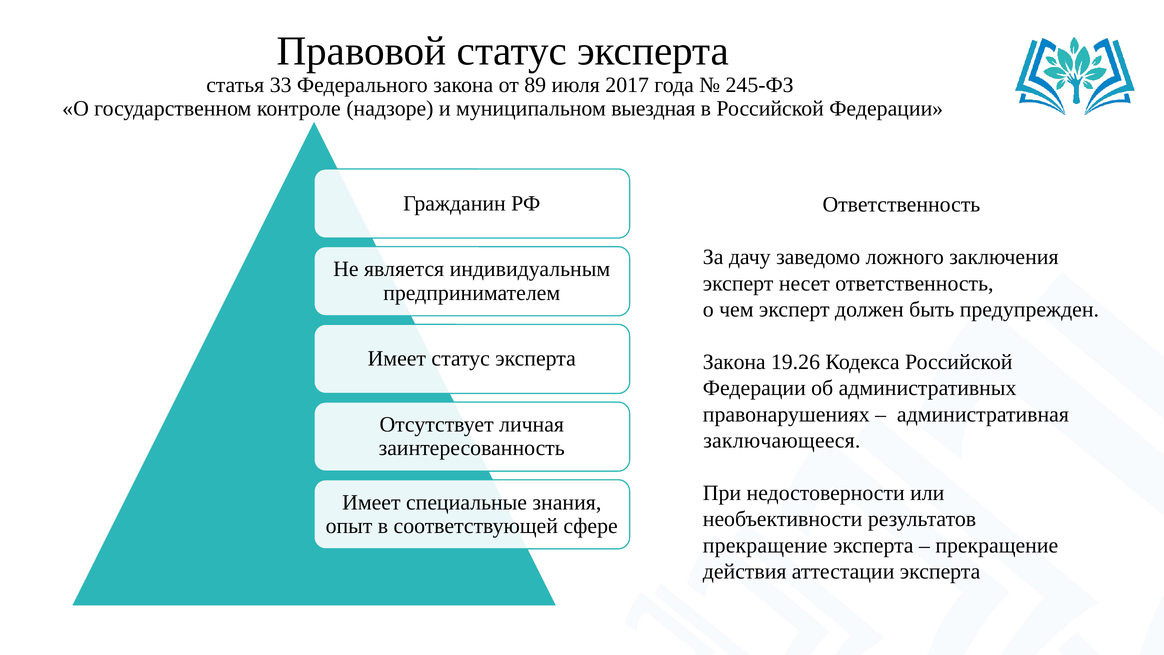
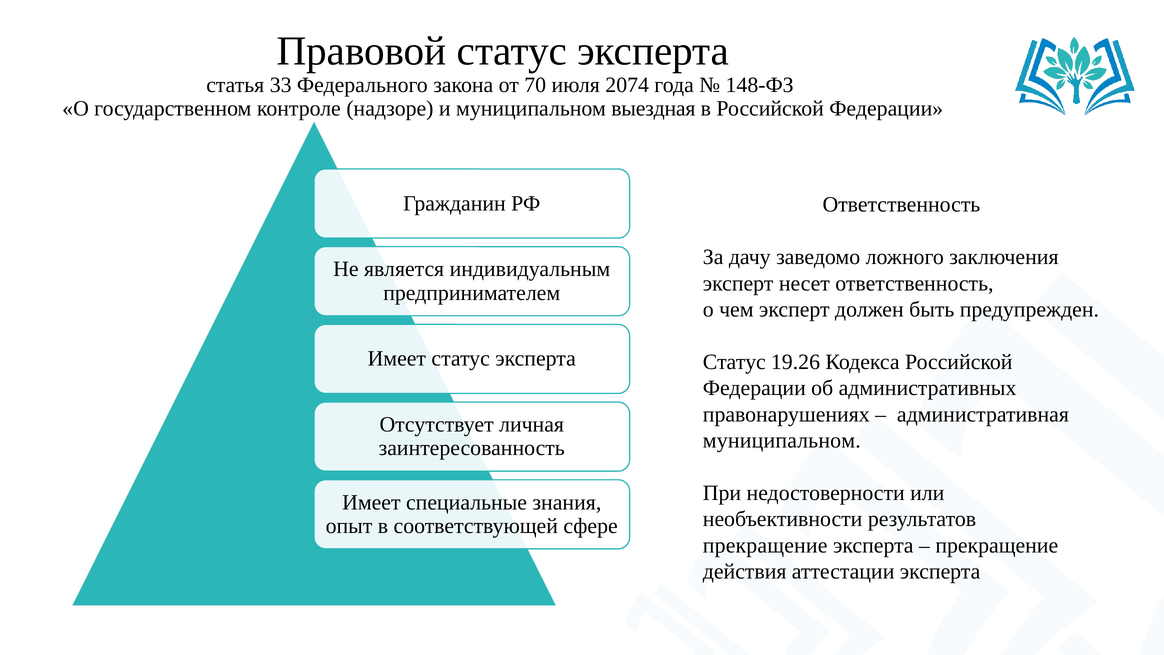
89: 89 -> 70 (535, 85)
2017: 2017 -> 2074 (627, 85)
245-ФЗ: 245-ФЗ -> 148-ФЗ (760, 85)
Закона: Закона -> Статус (734, 362)
заключающееся: заключающееся -> муниципальном (782, 440)
